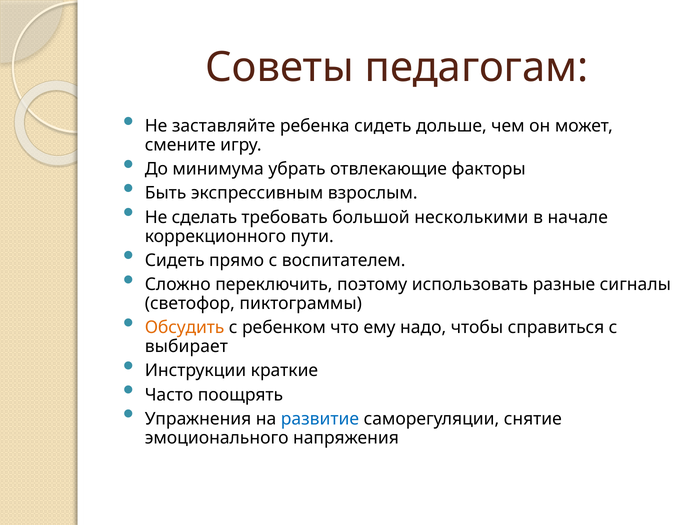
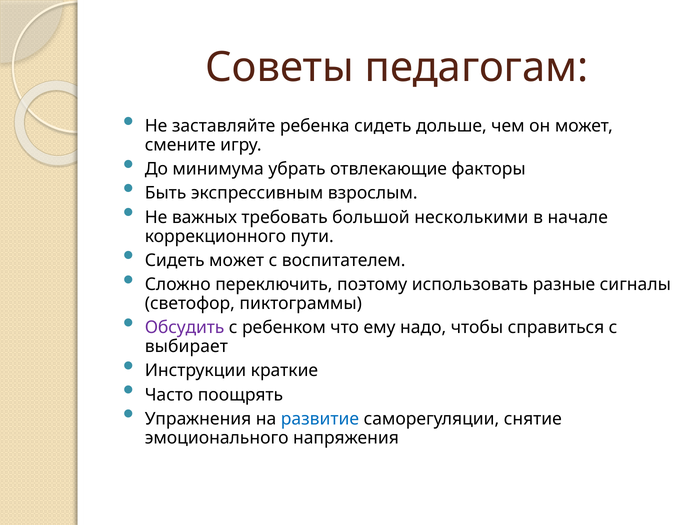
сделать: сделать -> важных (204, 217)
Сидеть прямо: прямо -> может (237, 260)
Обсудить colour: orange -> purple (185, 328)
